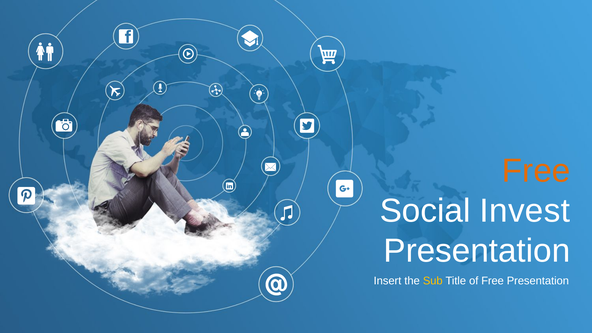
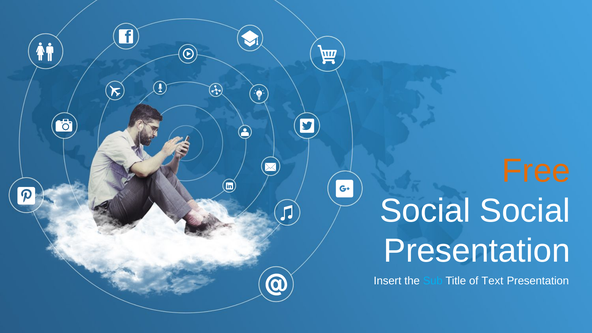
Social Invest: Invest -> Social (525, 211)
Sub colour: yellow -> light blue (433, 281)
of Free: Free -> Text (492, 281)
